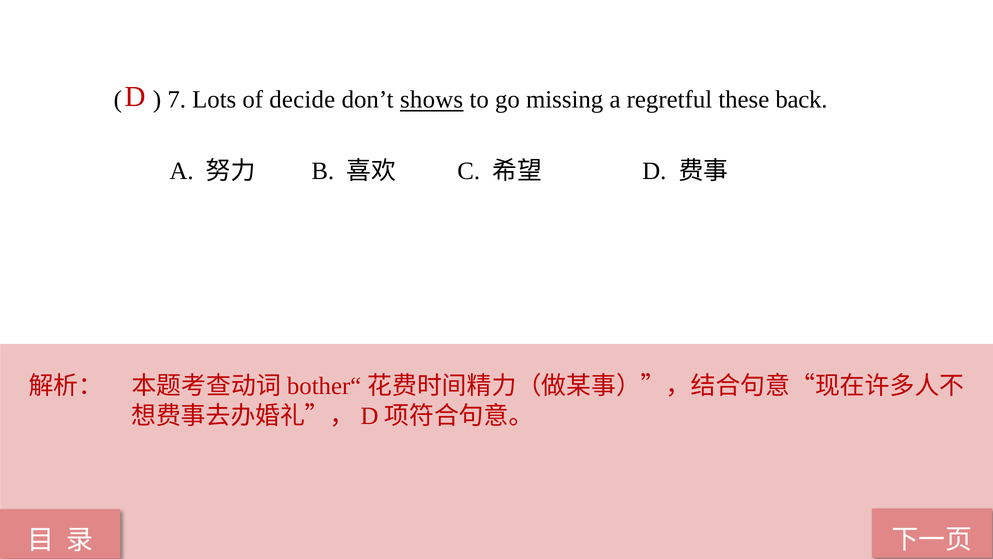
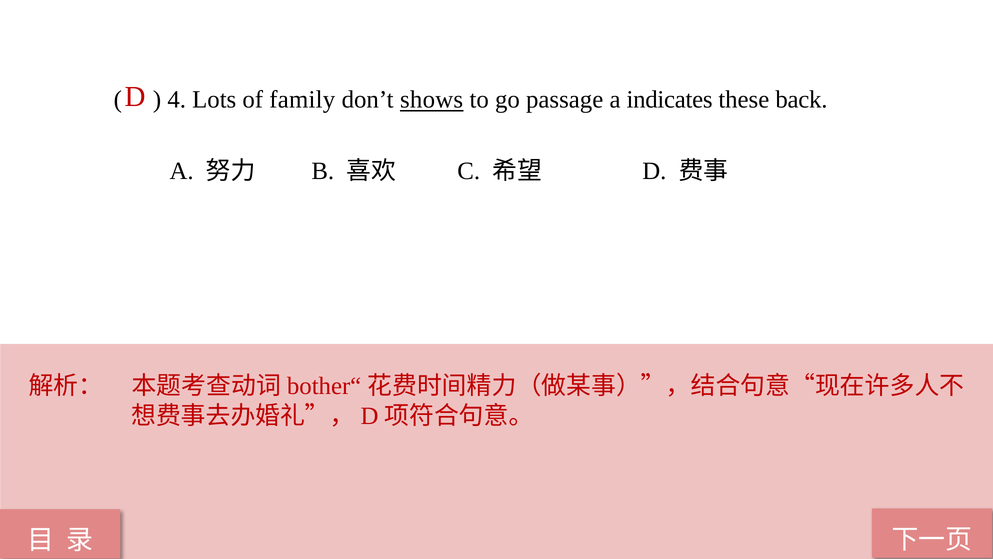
7: 7 -> 4 (177, 100)
decide: decide -> family (302, 100)
missing: missing -> passage (565, 100)
regretful: regretful -> indicates (670, 100)
